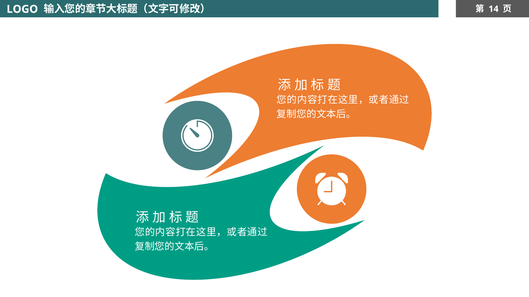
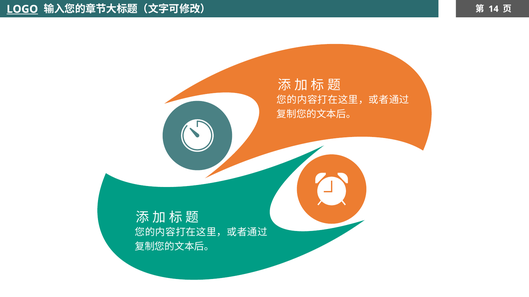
LOGO underline: none -> present (22, 9)
